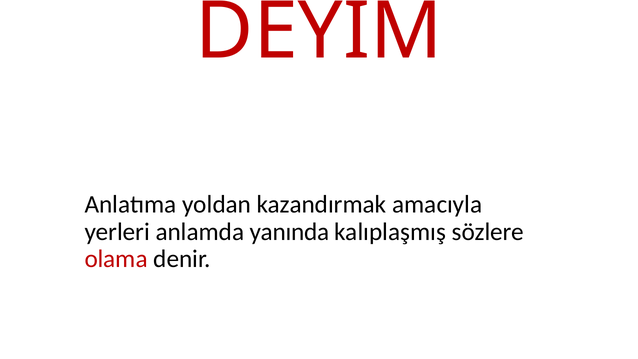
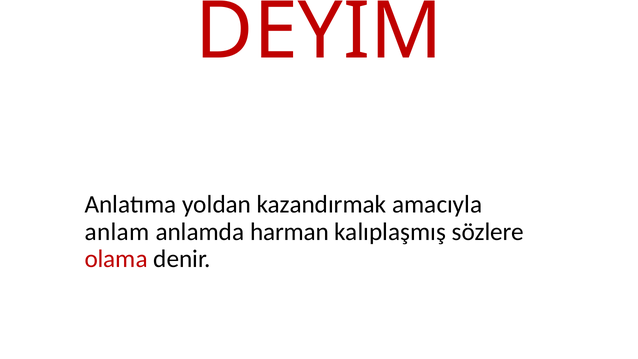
yerleri: yerleri -> anlam (117, 232)
yanında: yanında -> harman (289, 232)
